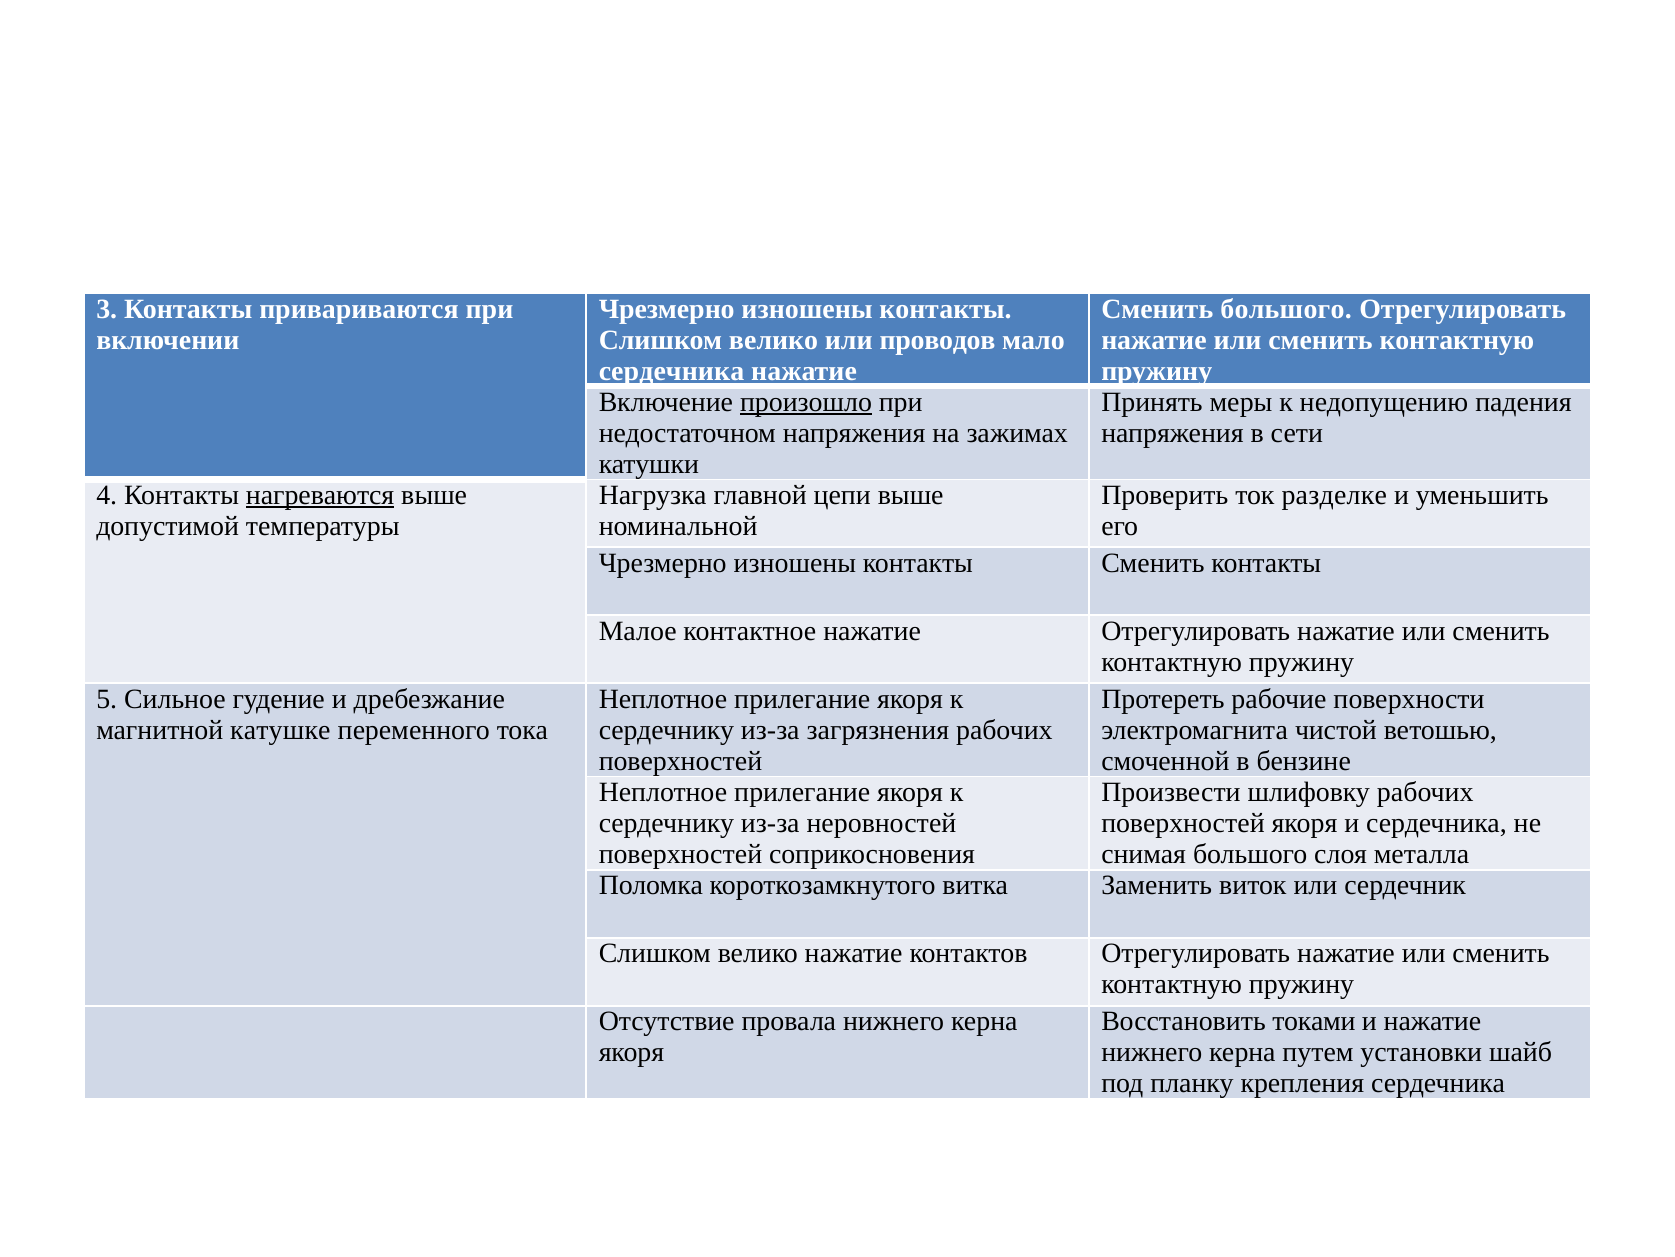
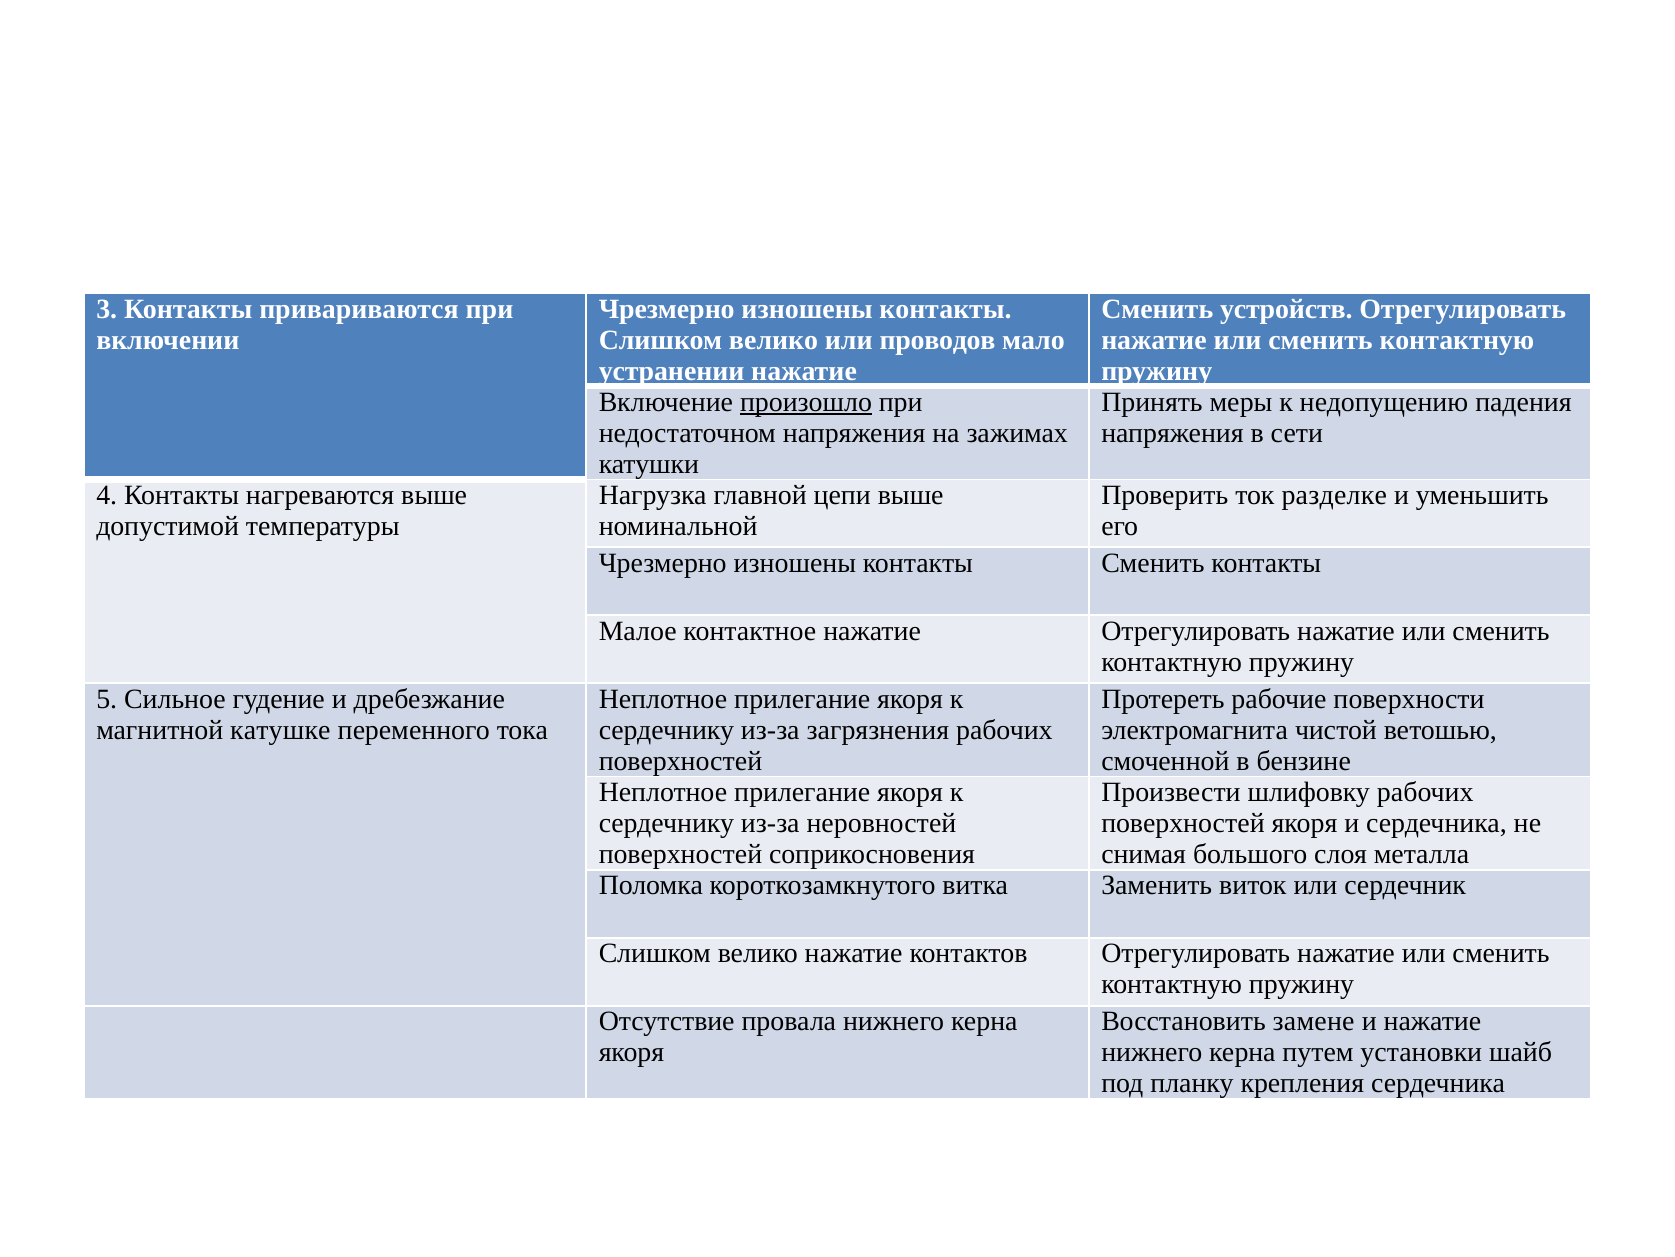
Сменить большого: большого -> устройств (1286, 309)
сердечника: сердечника -> устранении (672, 371)
нагреваются underline: present -> none (320, 495)
токами: токами -> замене (1314, 1021)
